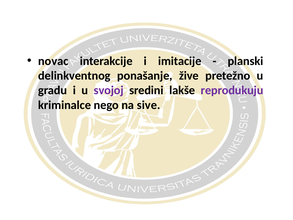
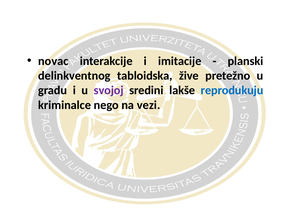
ponašanje: ponašanje -> tabloidska (145, 76)
reprodukuju colour: purple -> blue (232, 90)
sive: sive -> vezi (149, 105)
